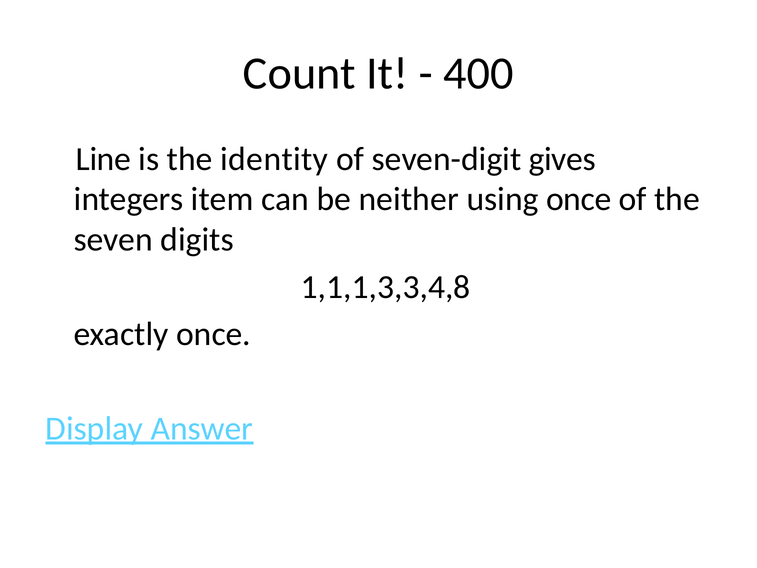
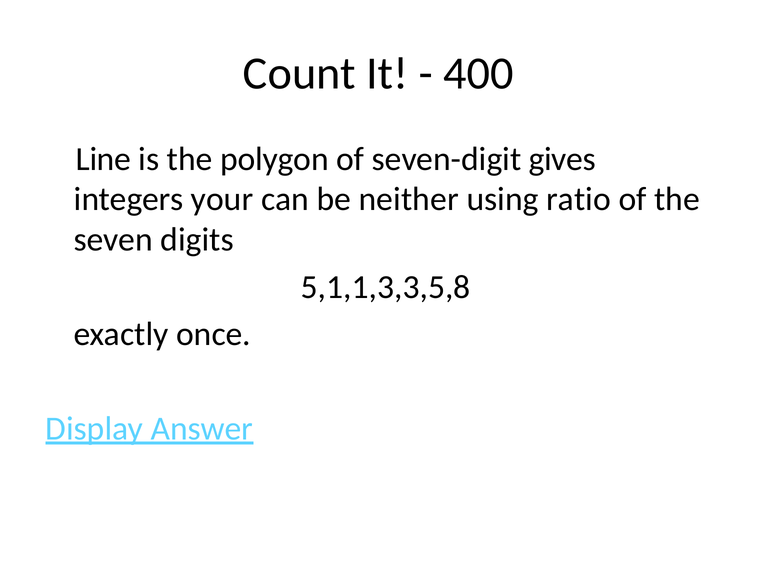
identity: identity -> polygon (274, 159)
item: item -> your (222, 199)
using once: once -> ratio (579, 199)
1,1,1,3,3,4,8: 1,1,1,3,3,4,8 -> 5,1,1,3,3,5,8 (386, 287)
